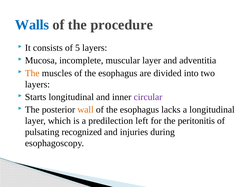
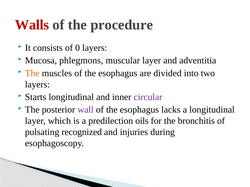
Walls colour: blue -> red (32, 25)
5: 5 -> 0 (78, 48)
incomplete: incomplete -> phlegmons (81, 61)
wall colour: orange -> purple (86, 110)
left: left -> oils (142, 121)
peritonitis: peritonitis -> bronchitis (196, 121)
